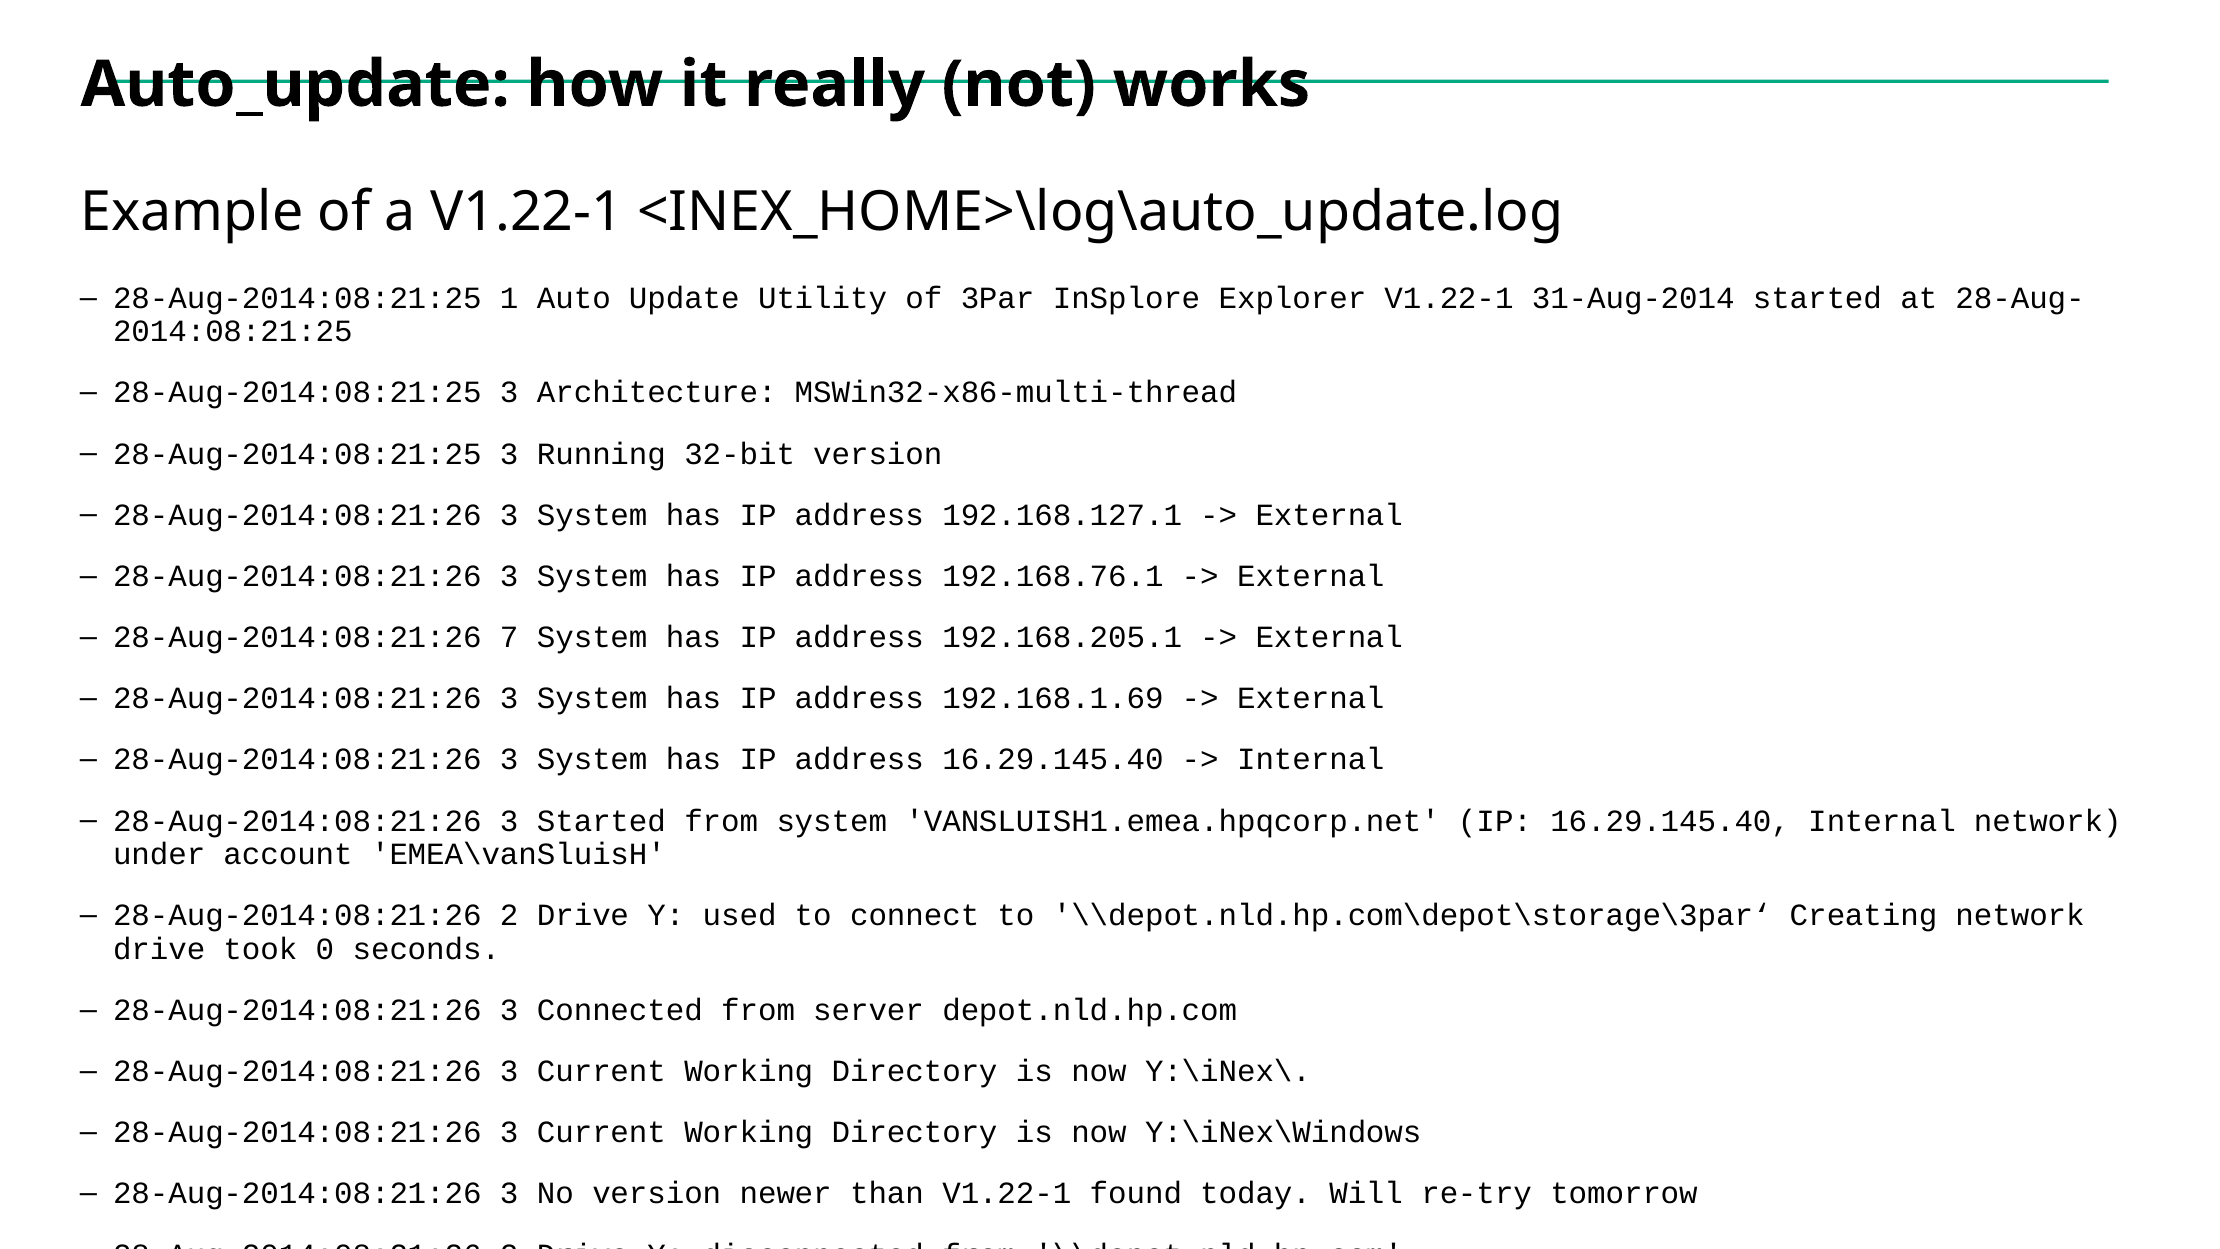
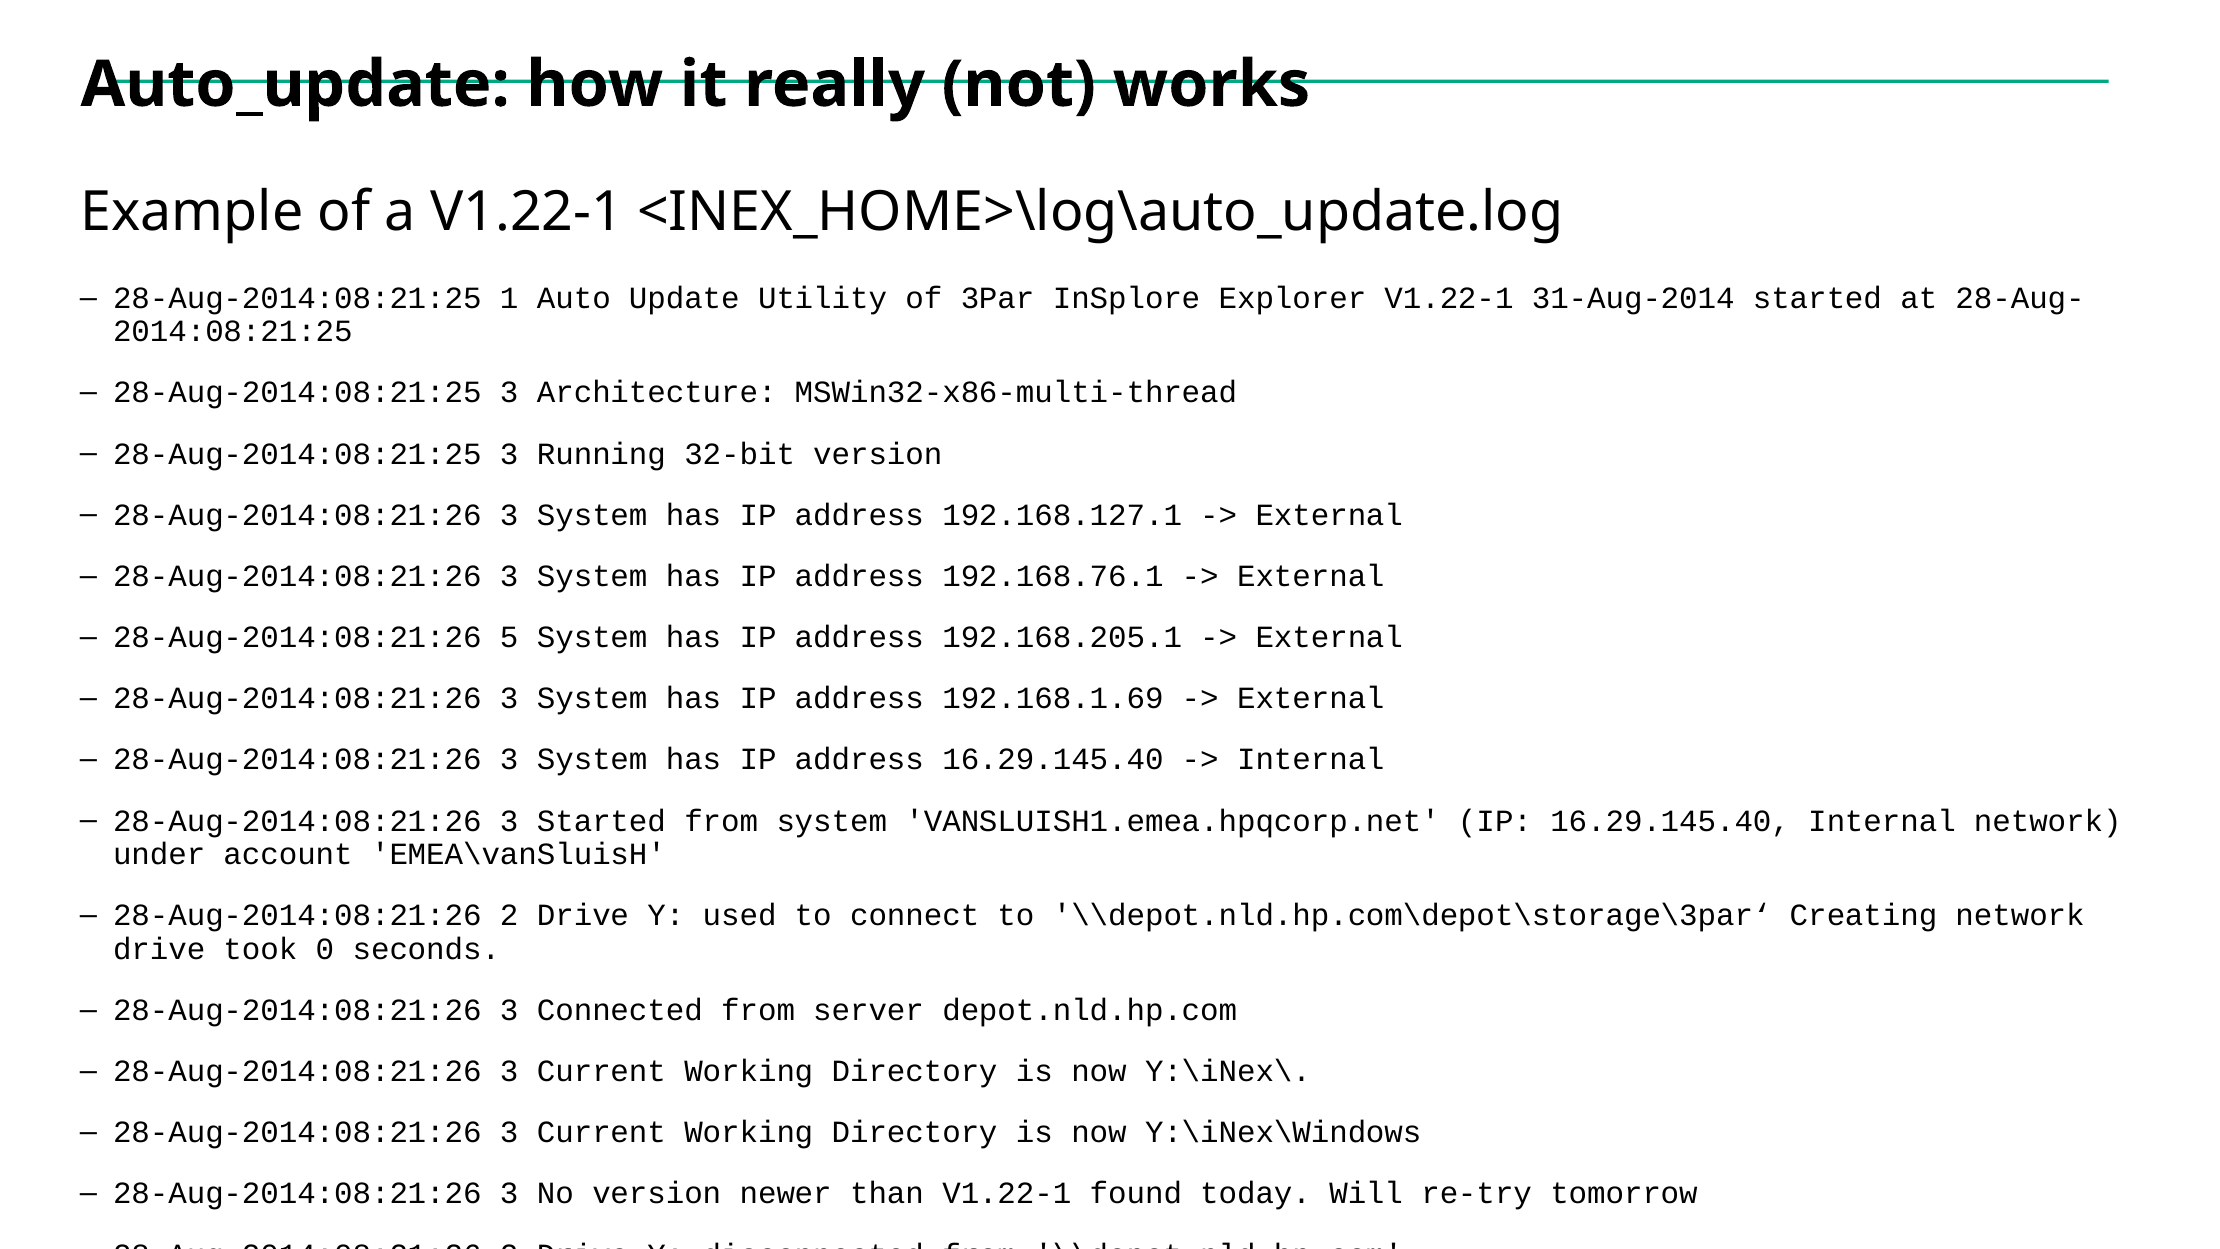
7: 7 -> 5 (509, 637)
